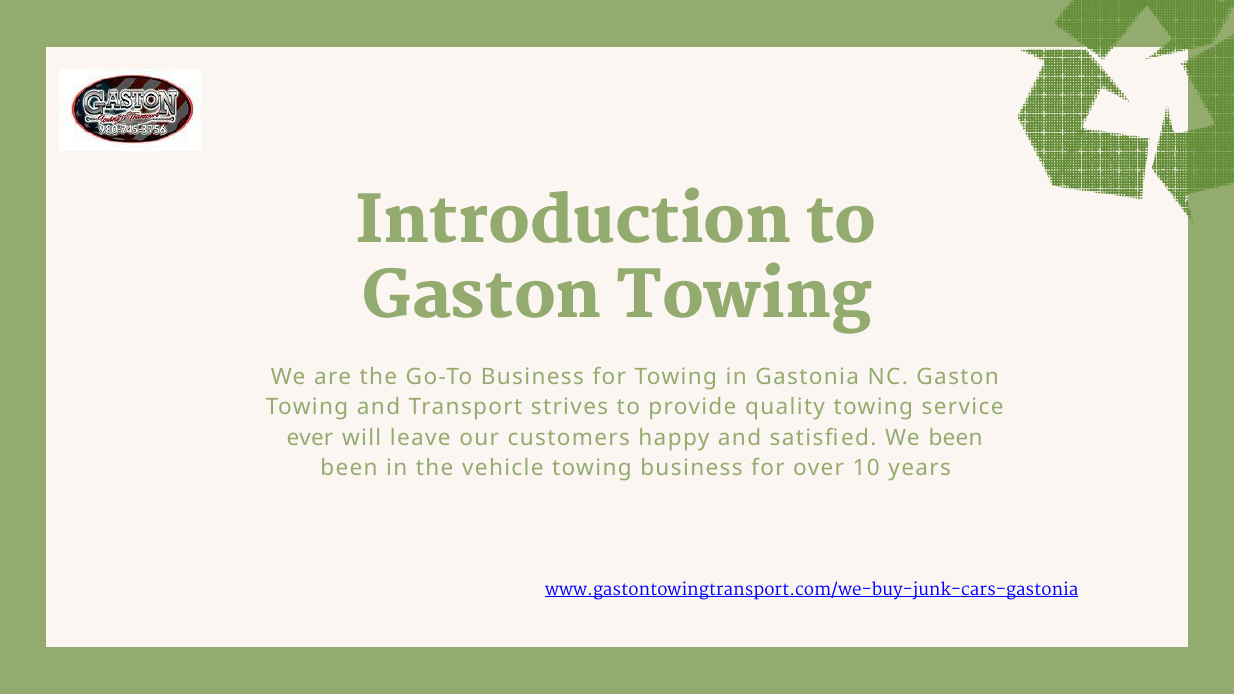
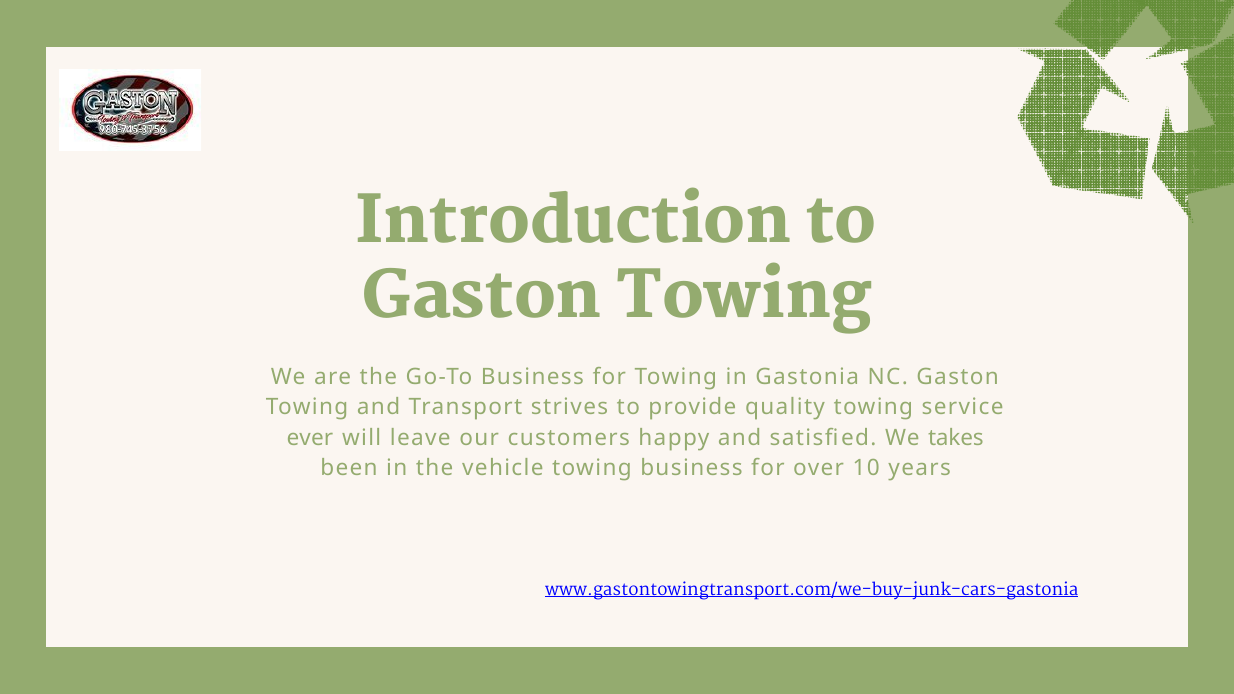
We been: been -> takes (956, 438)
